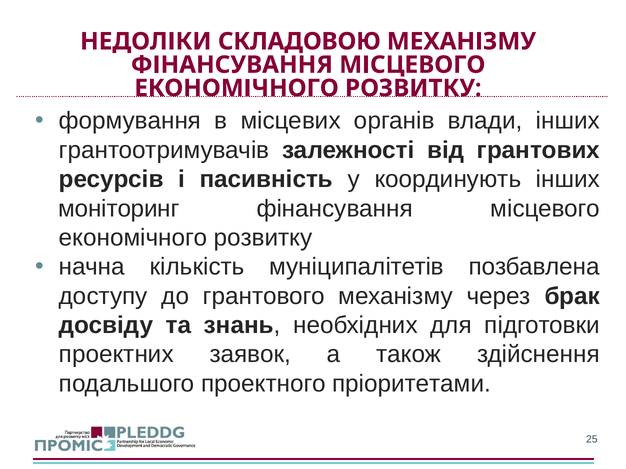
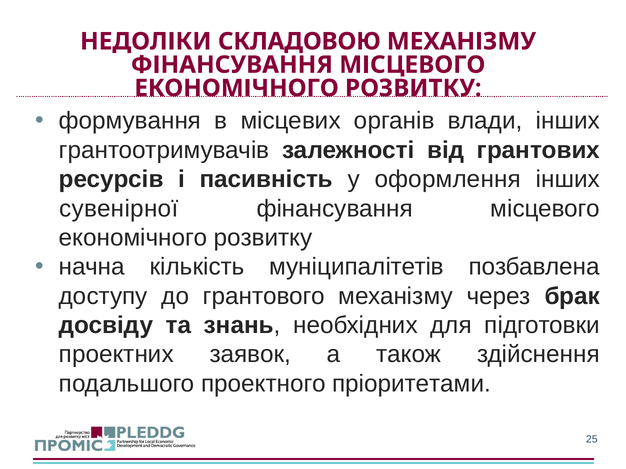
координують: координують -> оформлення (448, 179)
моніторинг: моніторинг -> сувенірної (119, 209)
